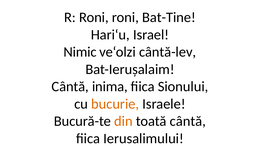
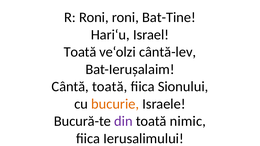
Nimic: Nimic -> Toată (80, 52)
Cântă inima: inima -> toată (110, 87)
din colour: orange -> purple (123, 121)
toată cântă: cântă -> nimic (188, 121)
